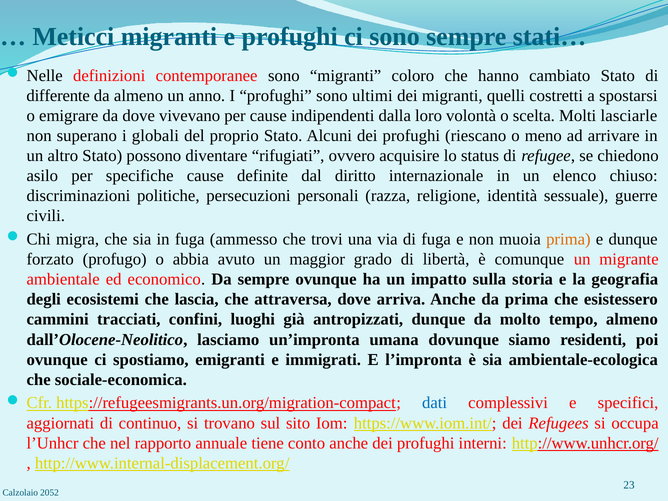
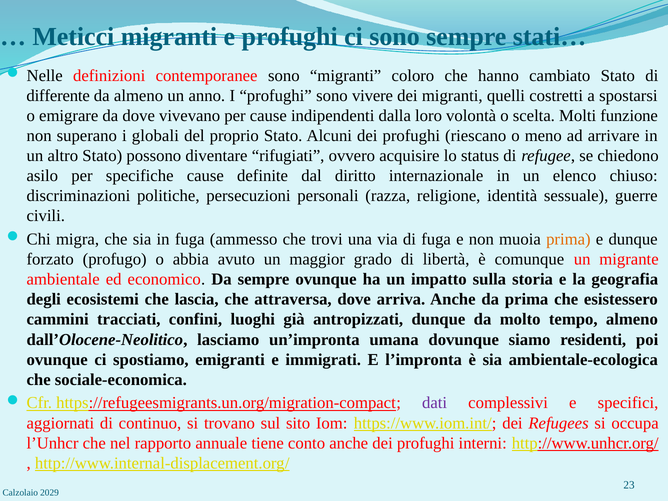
ultimi: ultimi -> vivere (372, 96)
lasciarle: lasciarle -> funzione (629, 116)
dati colour: blue -> purple (435, 403)
2052: 2052 -> 2029 (50, 493)
